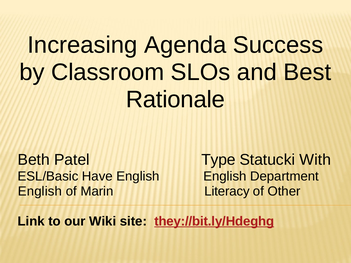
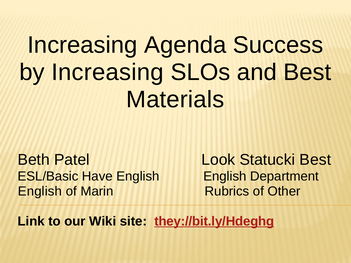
by Classroom: Classroom -> Increasing (108, 72)
Rationale: Rationale -> Materials (175, 99)
Type: Type -> Look (218, 160)
Statucki With: With -> Best (315, 160)
Literacy: Literacy -> Rubrics (227, 191)
